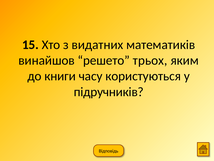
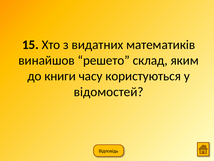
трьох: трьох -> склад (150, 60)
підручників: підручників -> відомостей (109, 92)
